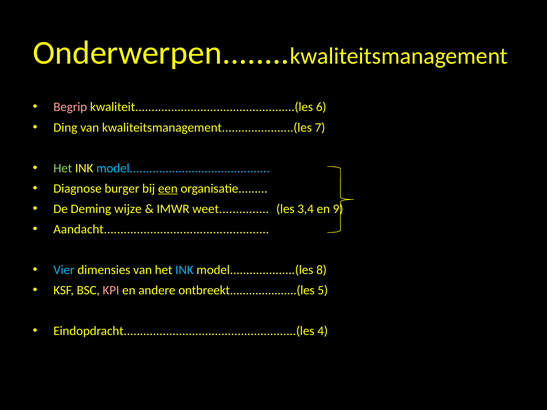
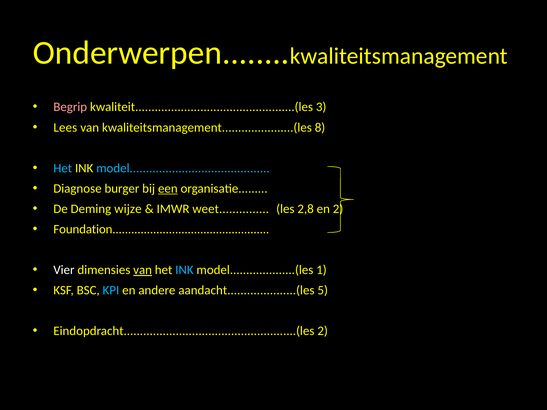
6: 6 -> 3 (321, 107)
Ding: Ding -> Lees (65, 127)
7: 7 -> 8 (320, 127)
Het colour: light green -> light blue (63, 168)
3,4: 3,4 -> 2,8 (306, 209)
en 9: 9 -> 2 (338, 209)
Aandacht: Aandacht -> Foundation (161, 229)
Vier colour: light blue -> white (64, 270)
van underline: none -> present (143, 270)
8: 8 -> 1 (322, 270)
KPI colour: pink -> light blue (111, 290)
ontbreekt.....................(les: ontbreekt.....................(les -> aandacht.....................(les (246, 290)
Eindopdracht.....................................................(les 4: 4 -> 2 (323, 331)
